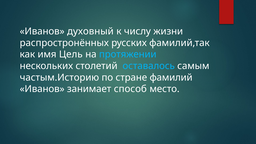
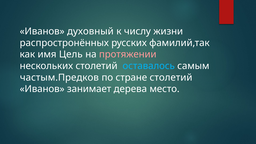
протяжении colour: light blue -> pink (128, 54)
частым.Историю: частым.Историю -> частым.Предков (59, 77)
стране фамилий: фамилий -> столетий (171, 77)
способ: способ -> дерева (130, 89)
